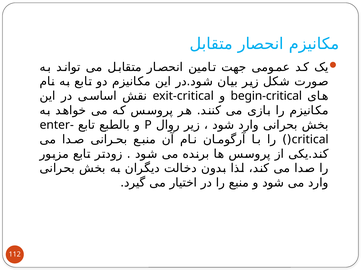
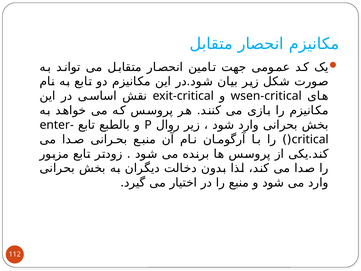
begin-critical: begin-critical -> wsen-critical (266, 96)
